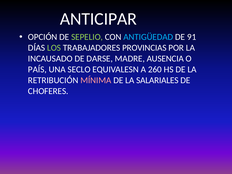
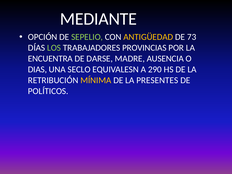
ANTICIPAR: ANTICIPAR -> MEDIANTE (98, 19)
ANTIGÜEDAD colour: light blue -> yellow (148, 37)
91: 91 -> 73 (192, 37)
INCAUSADO: INCAUSADO -> ENCUENTRA (50, 59)
PAÍS: PAÍS -> DIAS (37, 70)
260: 260 -> 290 (155, 70)
MÍNIMA colour: pink -> yellow (96, 80)
SALARIALES: SALARIALES -> PRESENTES (157, 80)
CHOFERES: CHOFERES -> POLÍTICOS (48, 91)
